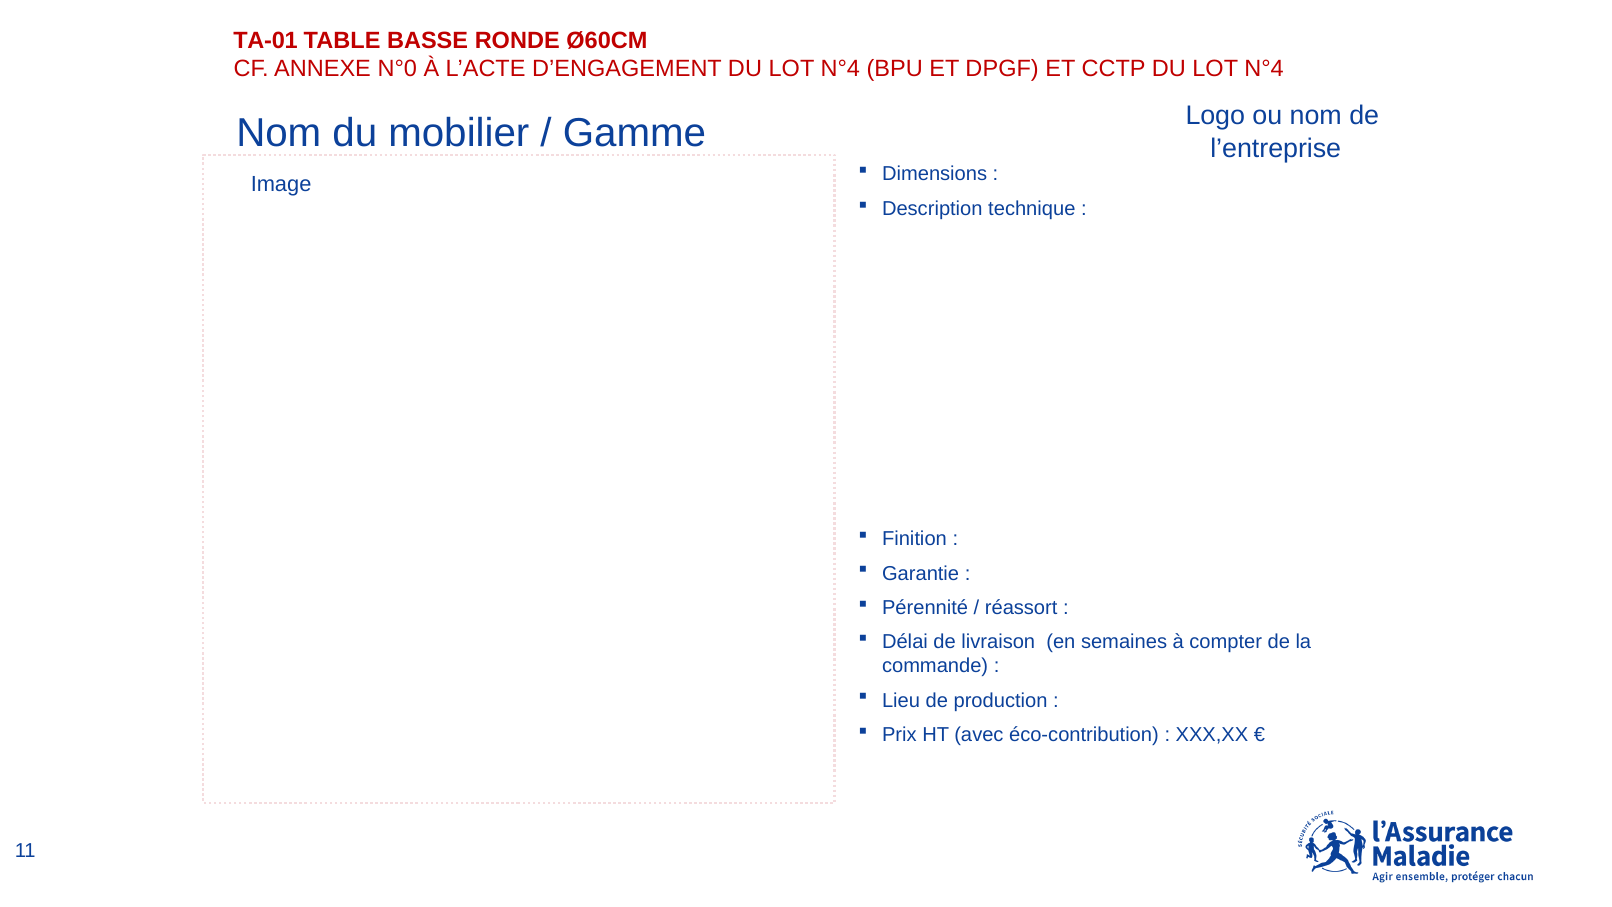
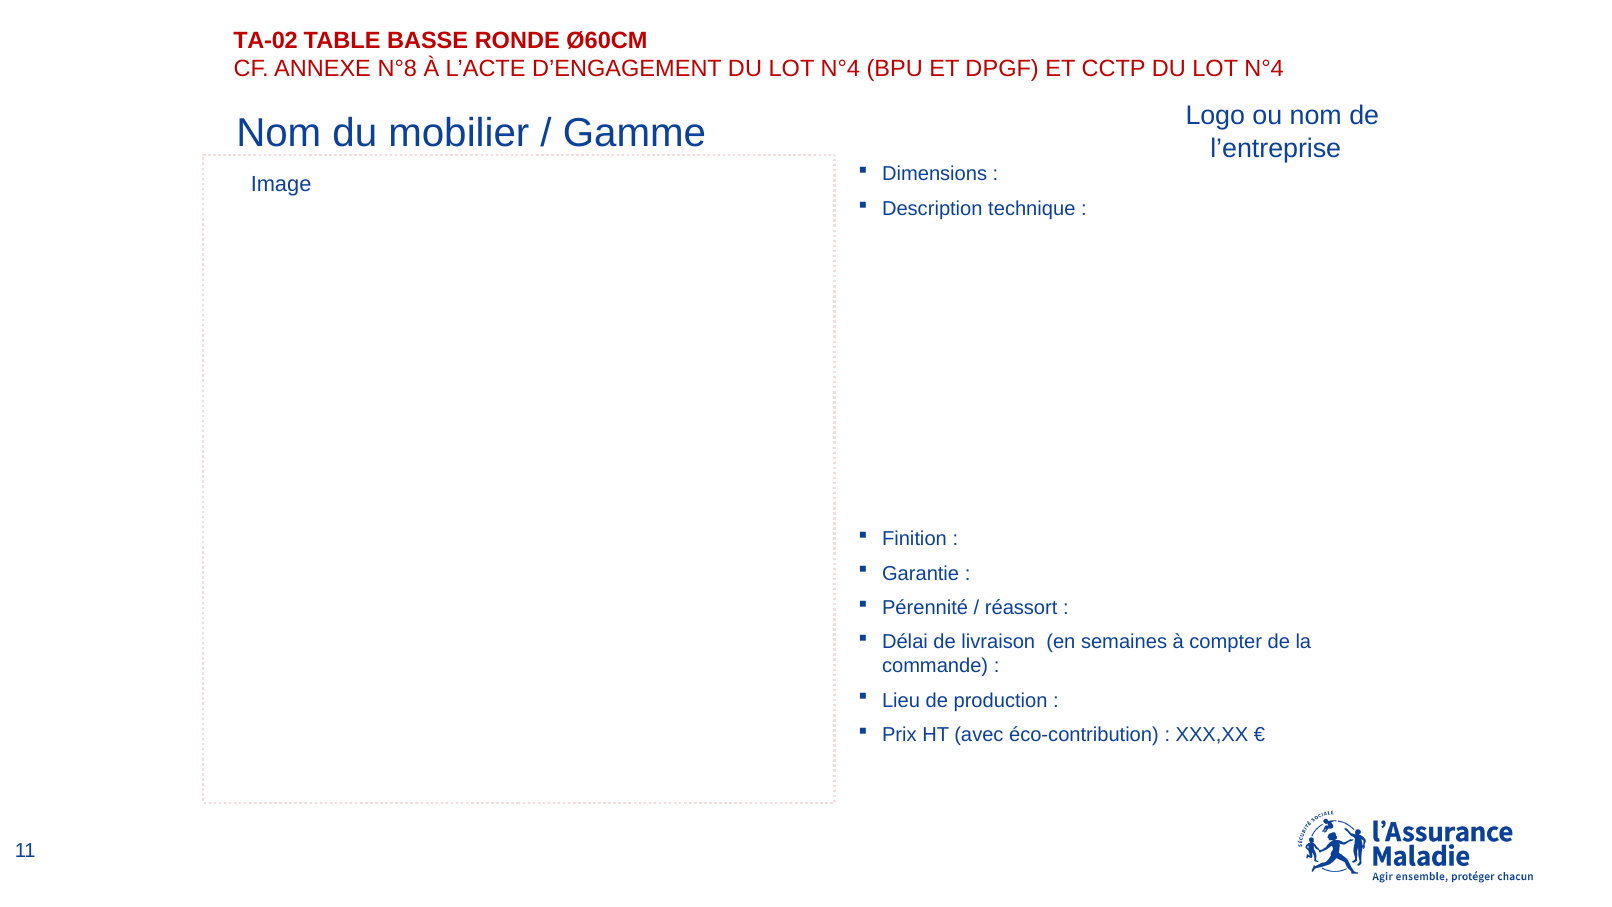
TA-01: TA-01 -> TA-02 (266, 41)
N°0: N°0 -> N°8 (397, 69)
